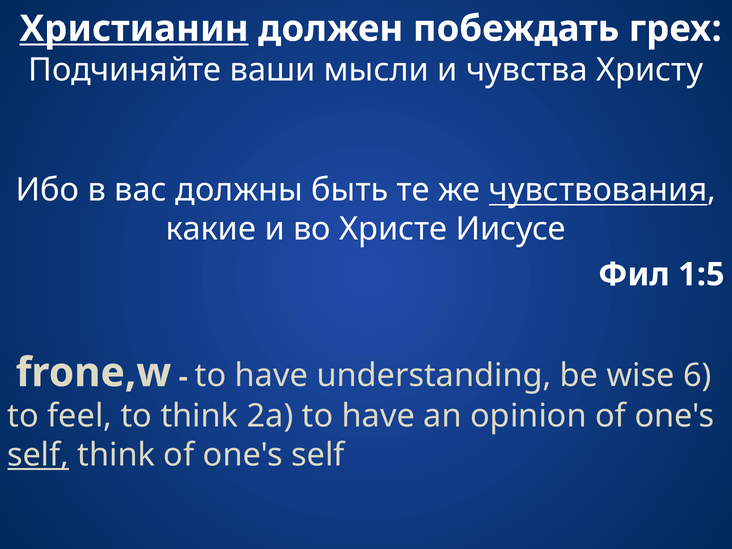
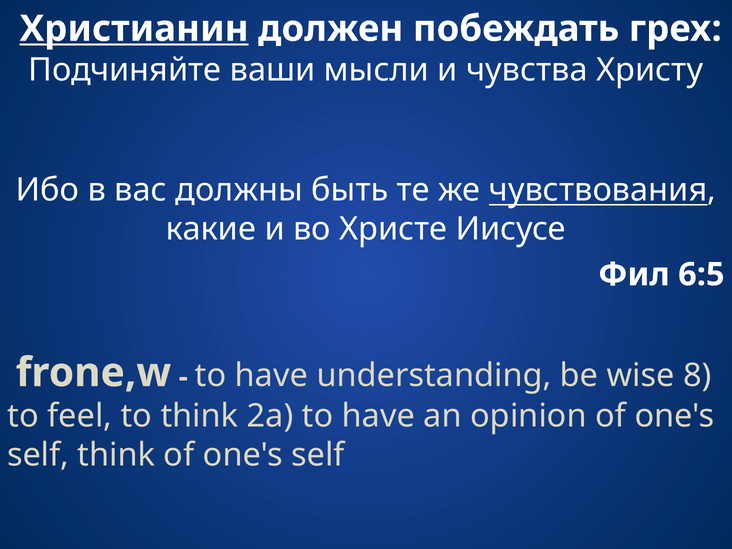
1:5: 1:5 -> 6:5 (701, 275)
6: 6 -> 8 (697, 375)
self underline: present -> none (38, 455)
